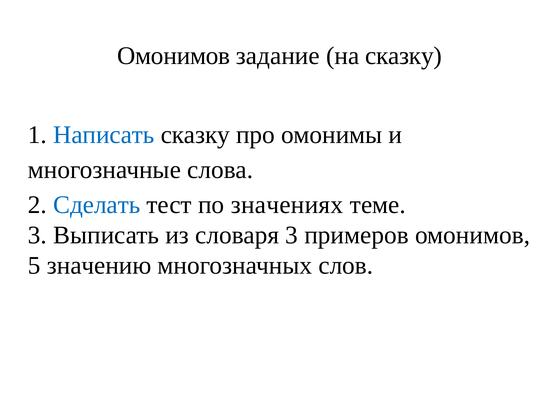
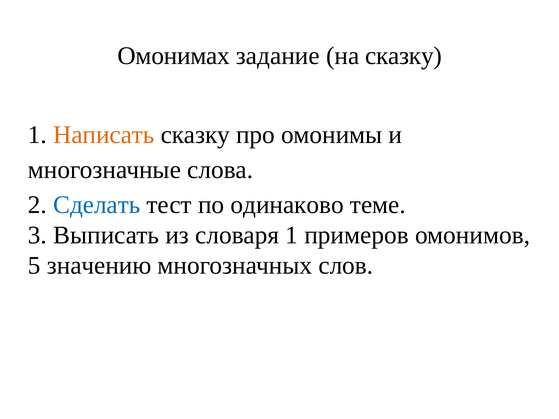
Омонимов: Омонимов -> Омонимах (174, 56)
Написать colour: blue -> orange (104, 135)
значениях: значениях -> одинаково (287, 205)
словаря 3: 3 -> 1 (292, 235)
